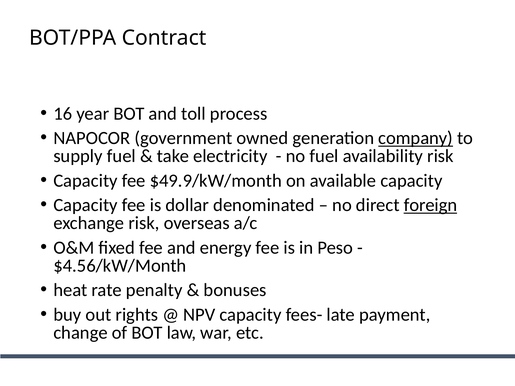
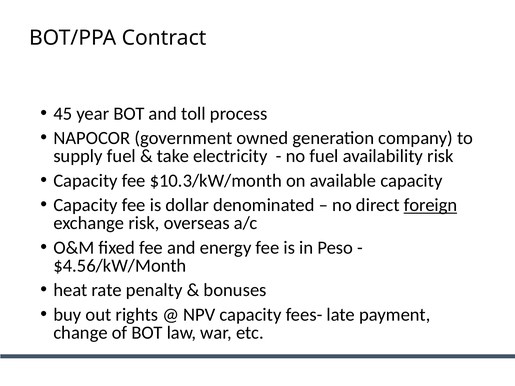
16: 16 -> 45 (63, 114)
company underline: present -> none (416, 138)
$49.9/kW/month: $49.9/kW/month -> $10.3/kW/month (216, 181)
